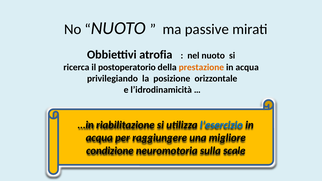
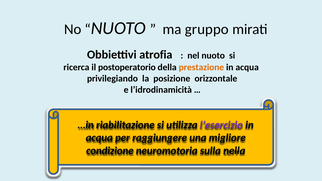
passive: passive -> gruppo (207, 29)
l’esercizio colour: blue -> purple (221, 125)
scale: scale -> nella (234, 151)
